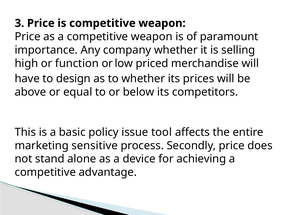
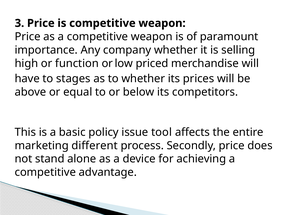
design: design -> stages (73, 78)
sensitive: sensitive -> different (95, 145)
